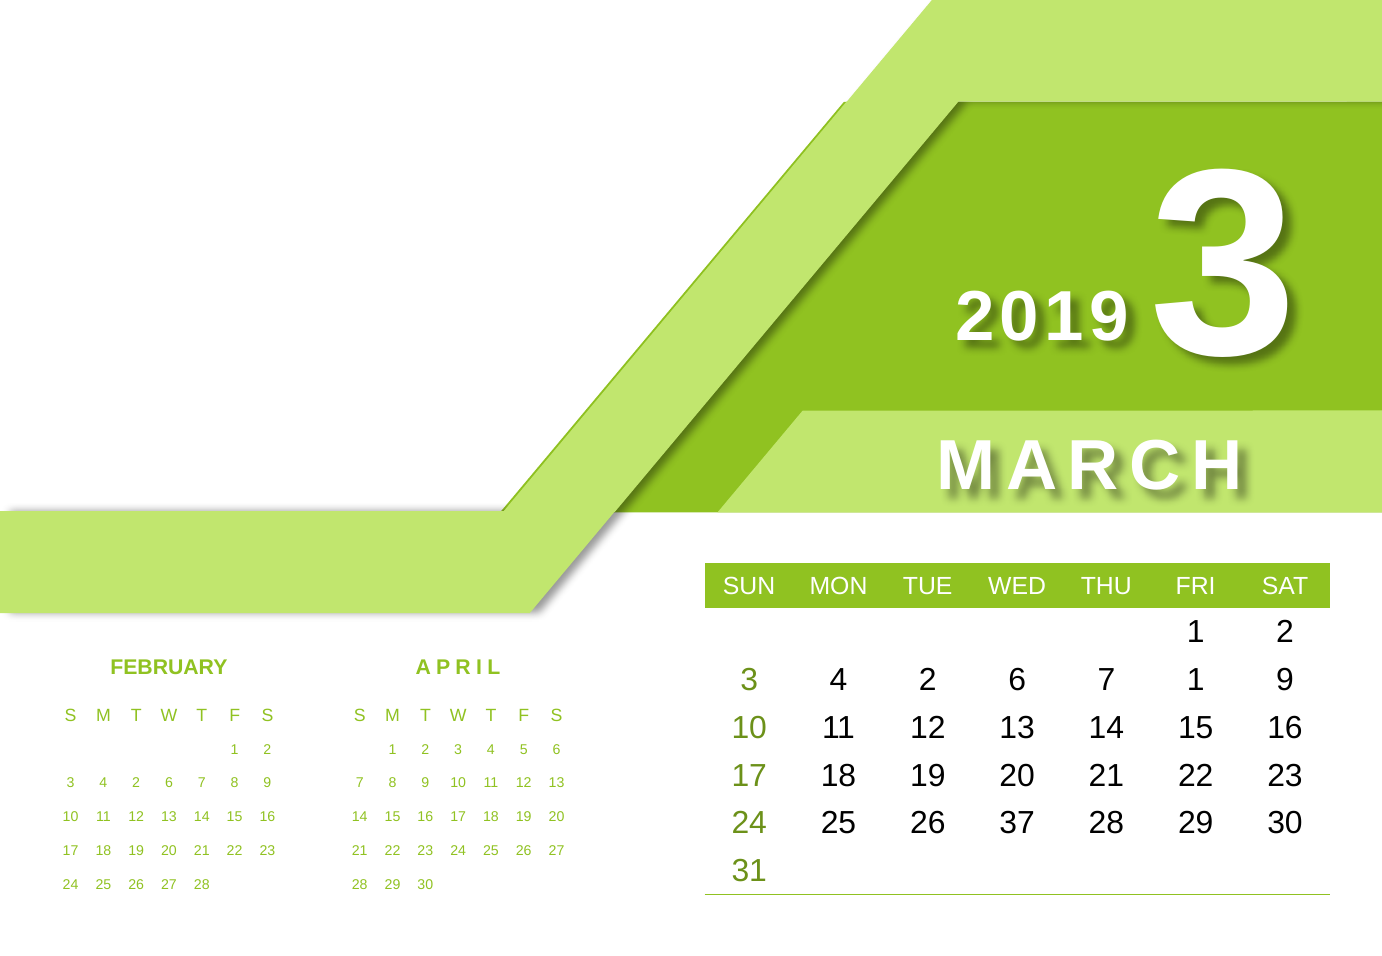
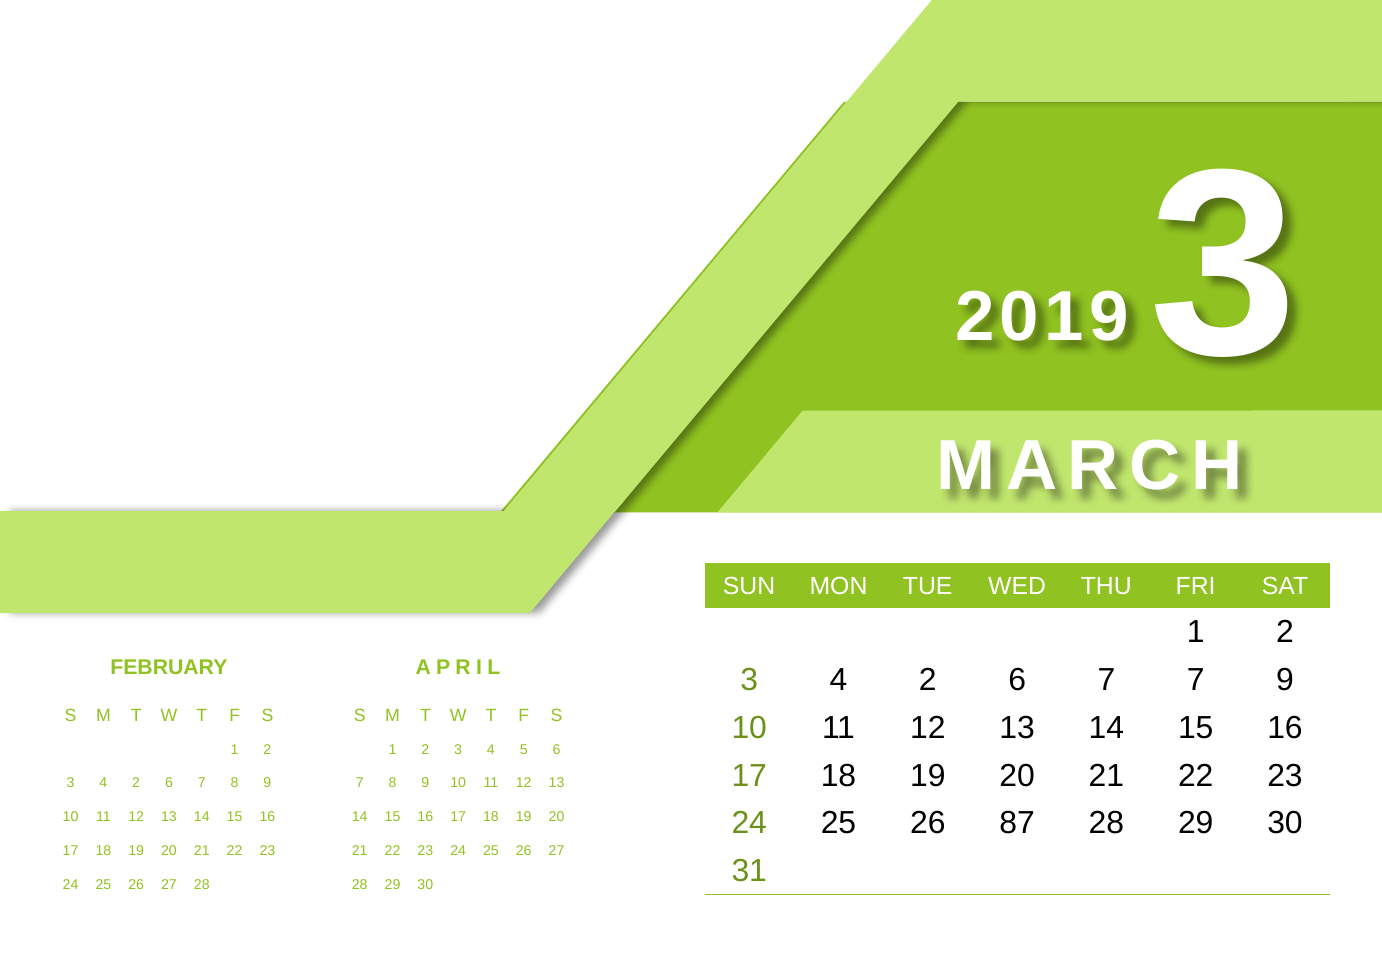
7 1: 1 -> 7 (1196, 681)
37: 37 -> 87 (1017, 824)
